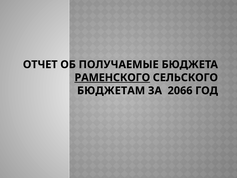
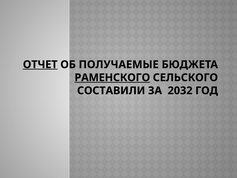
ОТЧЕТ underline: none -> present (40, 64)
БЮДЖЕТАМ: БЮДЖЕТАМ -> СОСТАВИЛИ (111, 91)
2066: 2066 -> 2032 (180, 91)
